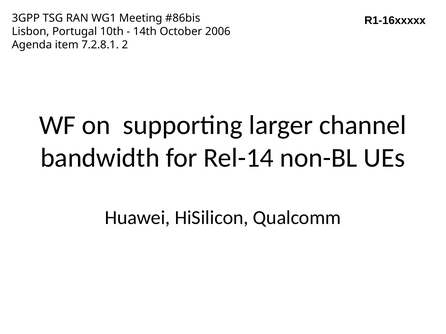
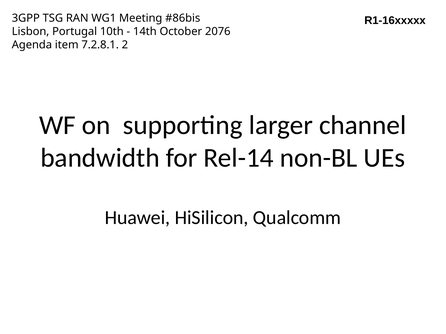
2006: 2006 -> 2076 (218, 32)
